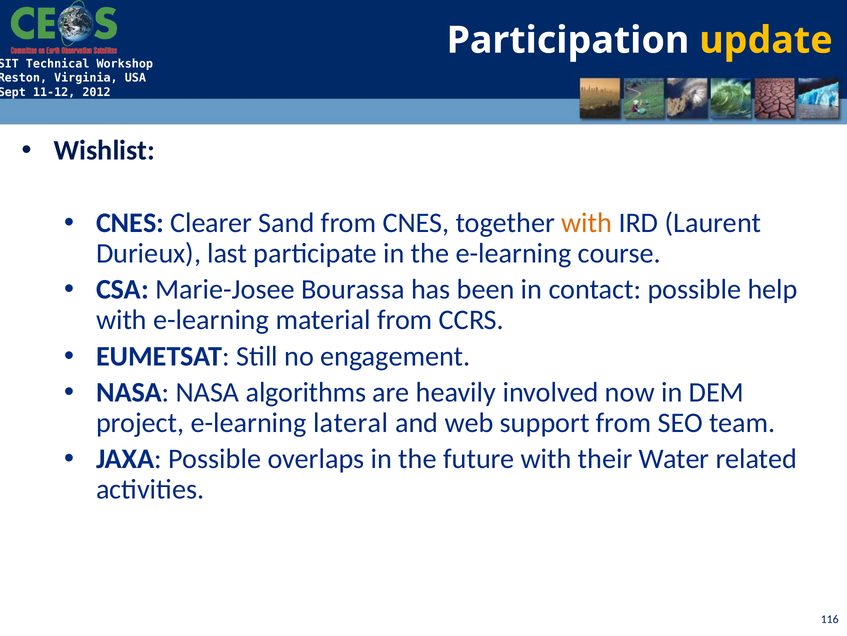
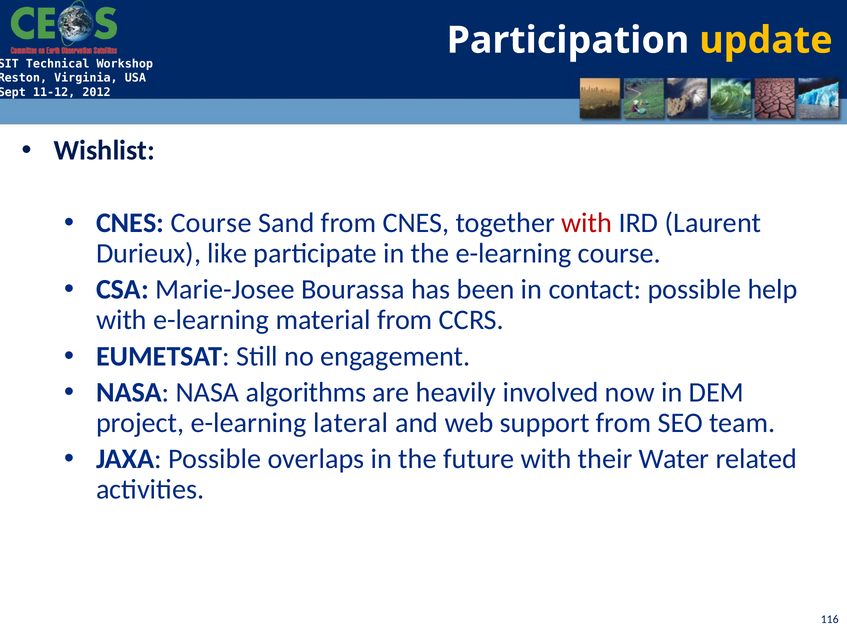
CNES Clearer: Clearer -> Course (211, 223)
with colour: orange -> red (587, 223)
last: last -> like (227, 253)
